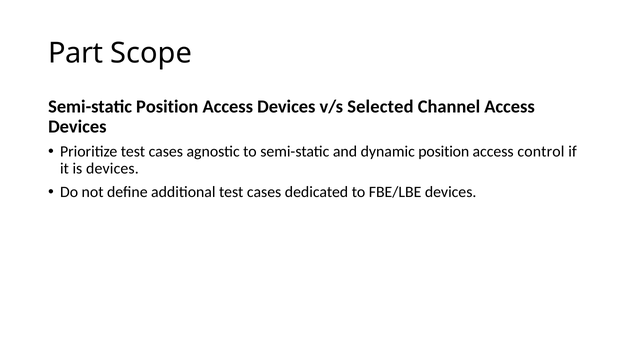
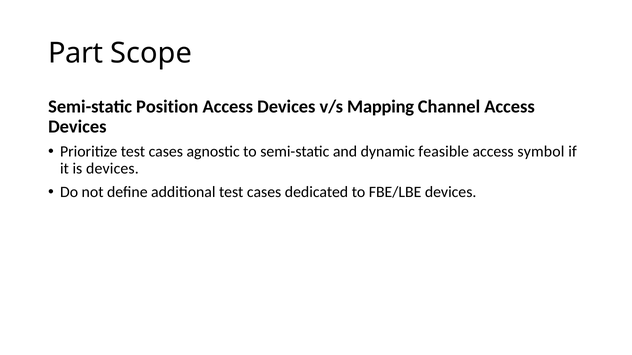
Selected: Selected -> Mapping (381, 107)
dynamic position: position -> feasible (444, 152)
control: control -> symbol (541, 152)
